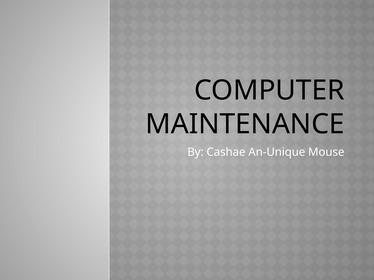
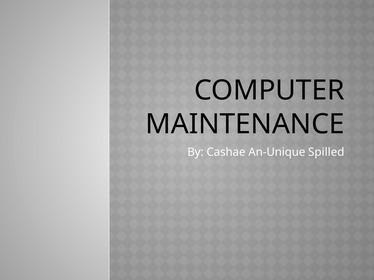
Mouse: Mouse -> Spilled (326, 152)
